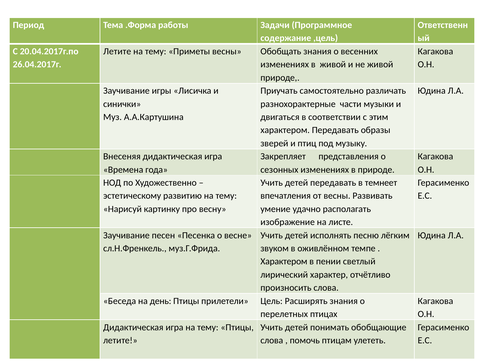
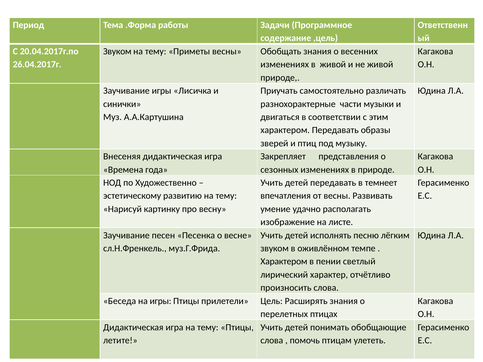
Летите: Летите -> Звуком (117, 51)
на день: день -> игры (161, 301)
